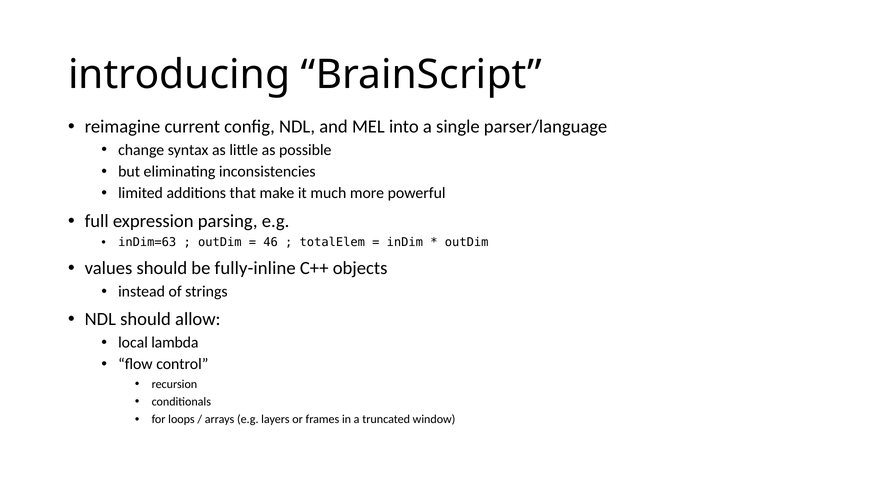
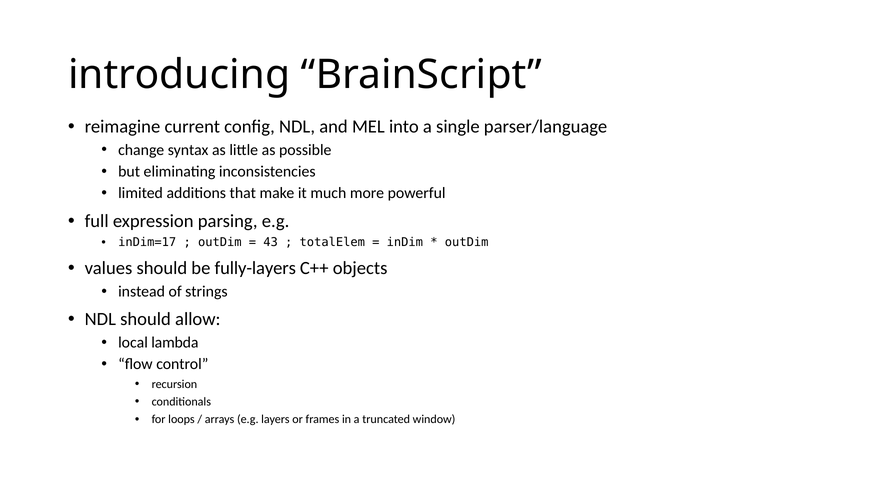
inDim=63: inDim=63 -> inDim=17 (147, 242)
46: 46 -> 43 (271, 242)
fully-inline: fully-inline -> fully-layers (255, 268)
